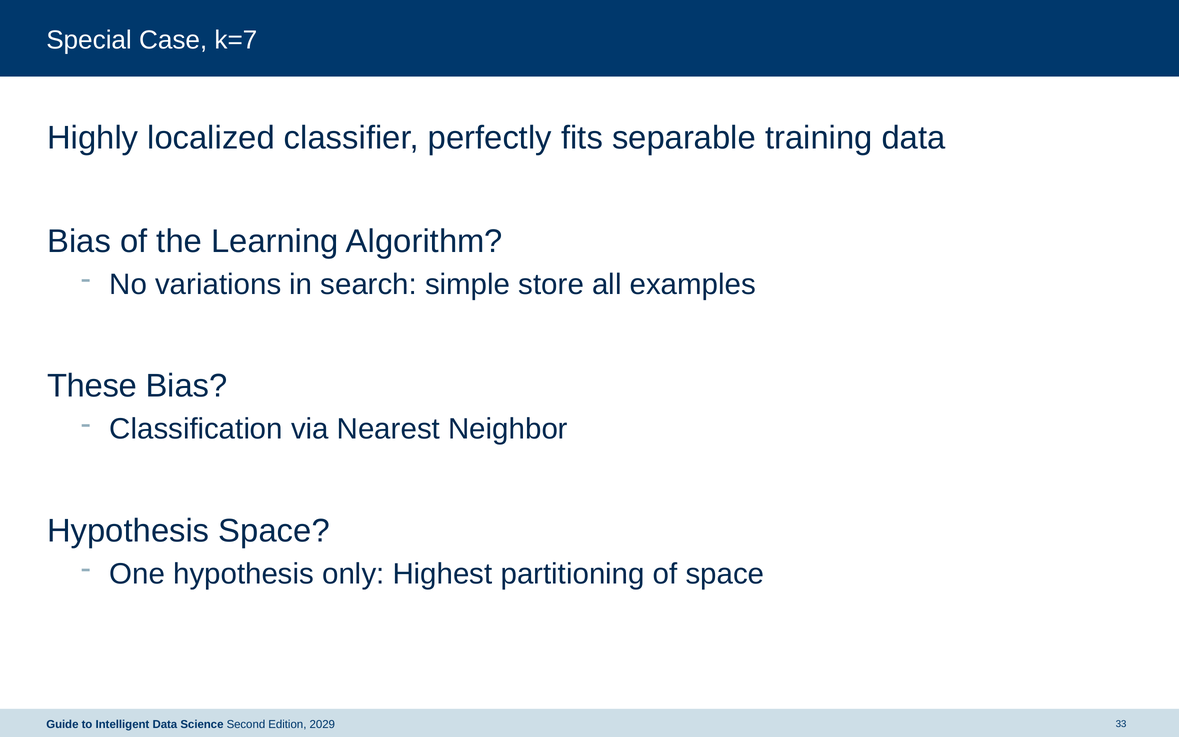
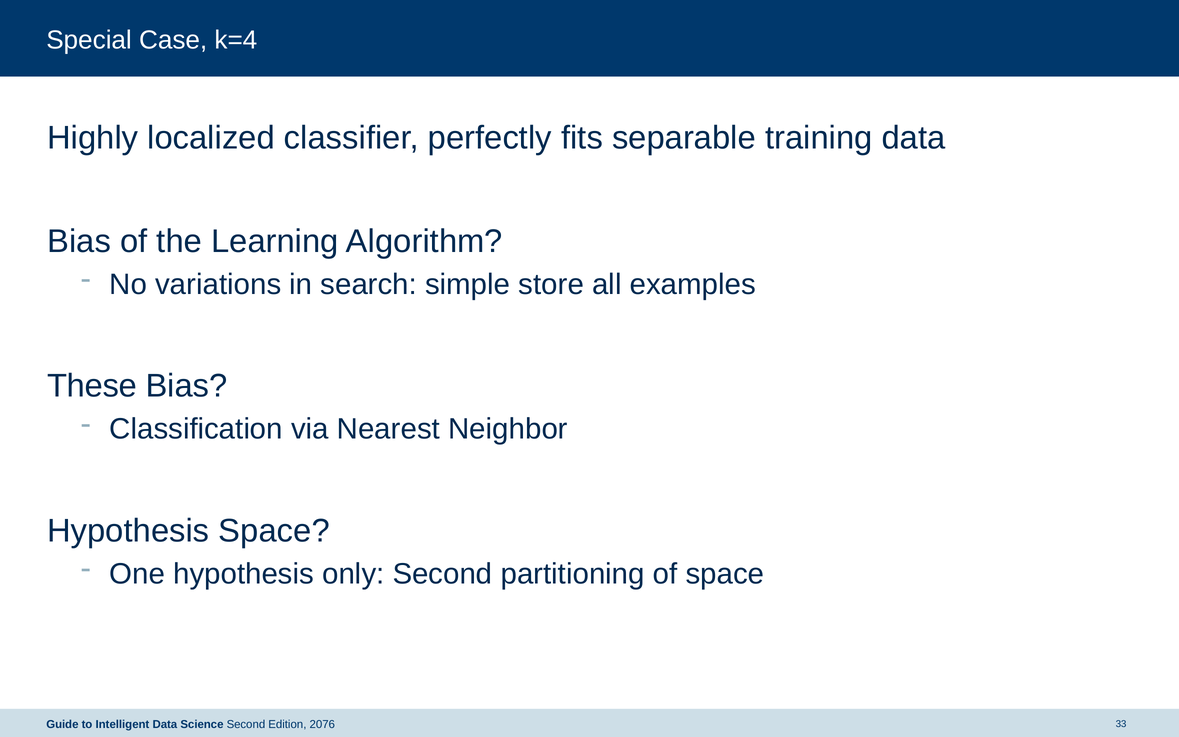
k=7: k=7 -> k=4 (236, 40)
only Highest: Highest -> Second (442, 574)
2029: 2029 -> 2076 (322, 724)
